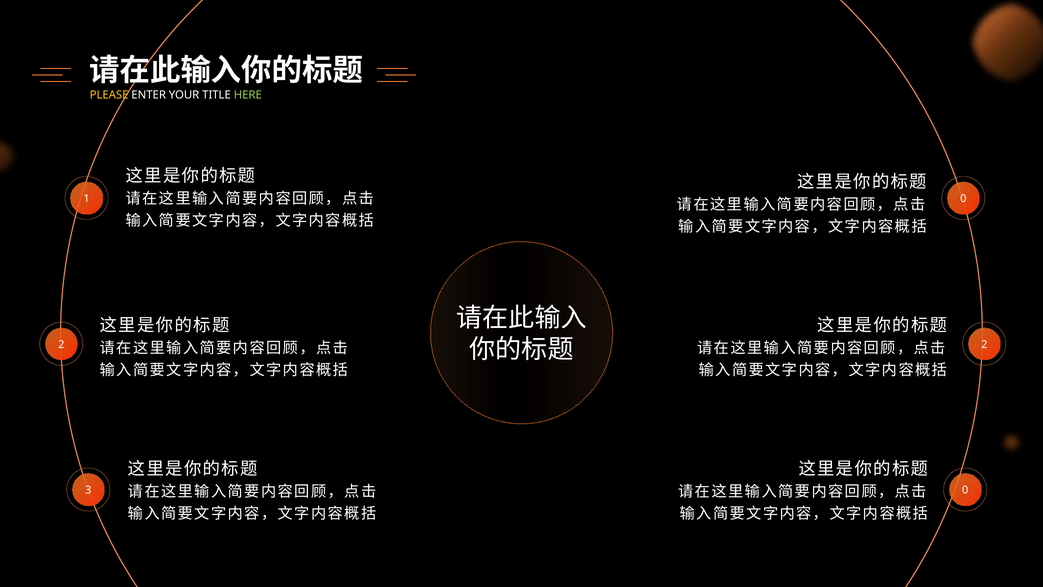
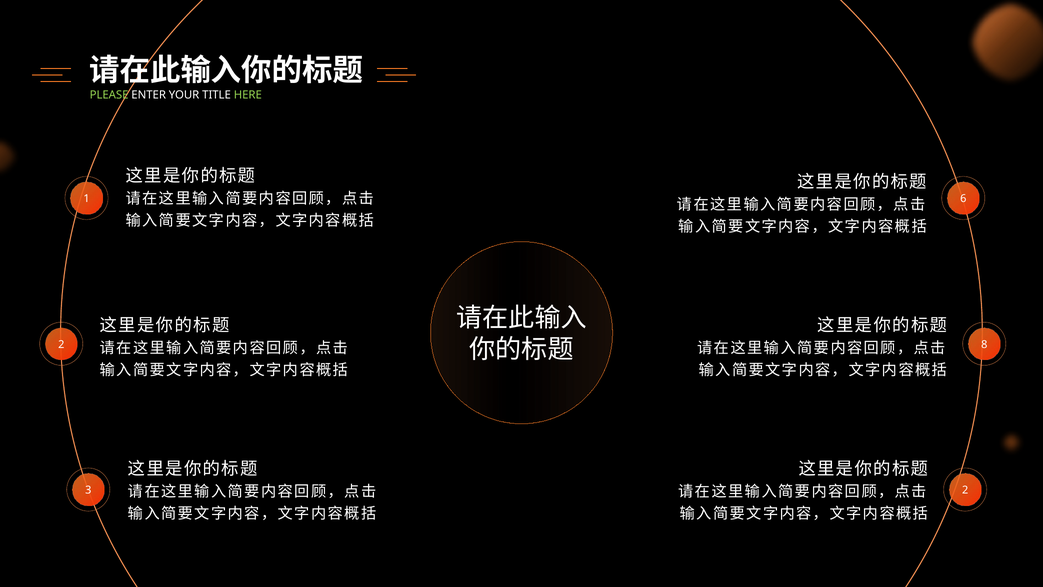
PLEASE colour: yellow -> light green (109, 95)
1 0: 0 -> 6 (963, 199)
2 2: 2 -> 8 (984, 344)
3 0: 0 -> 2 (965, 490)
